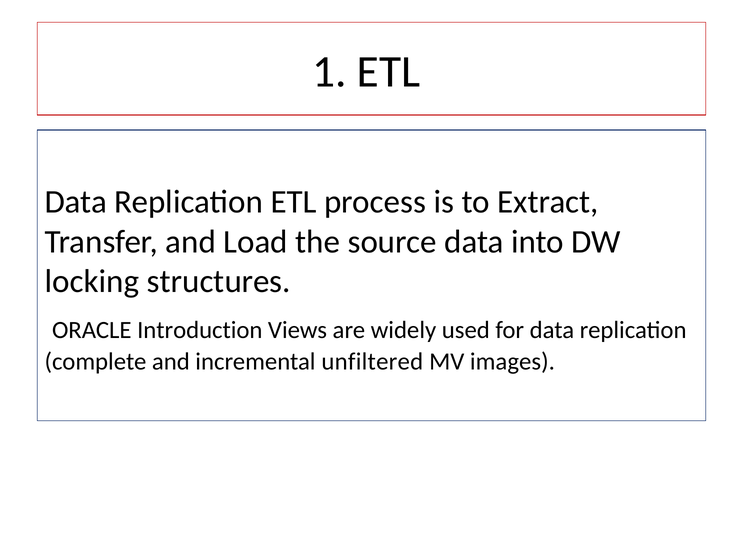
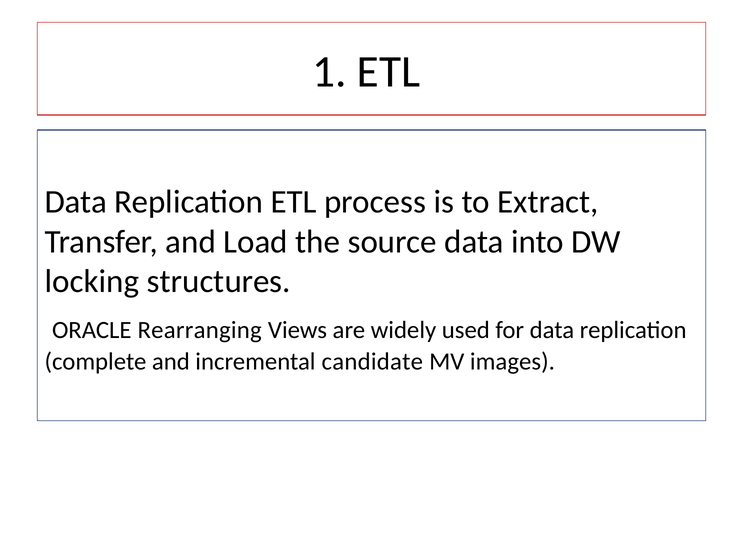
Introduction: Introduction -> Rearranging (200, 330)
unfiltered: unfiltered -> candidate (372, 362)
